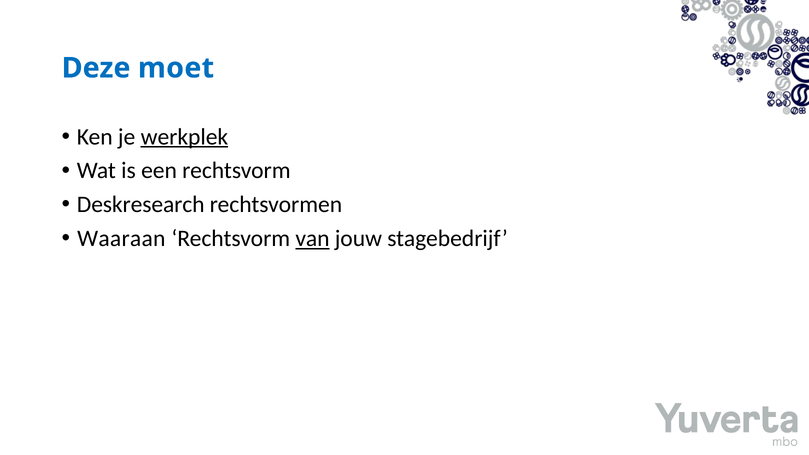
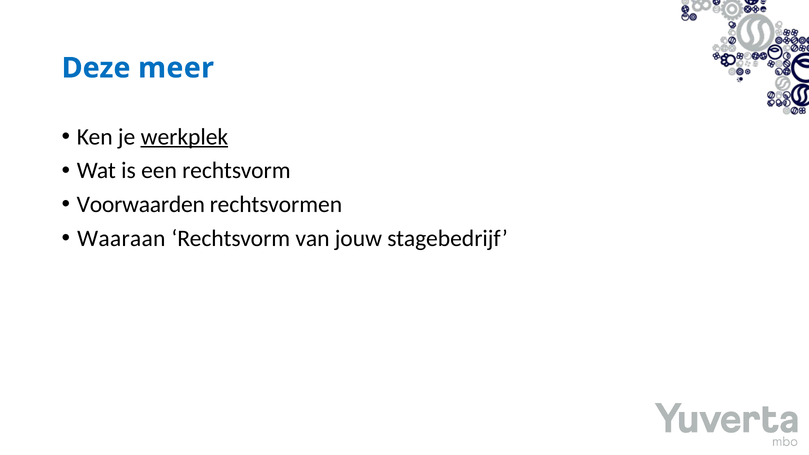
moet: moet -> meer (176, 68)
Deskresearch: Deskresearch -> Voorwaarden (141, 205)
van underline: present -> none (313, 239)
